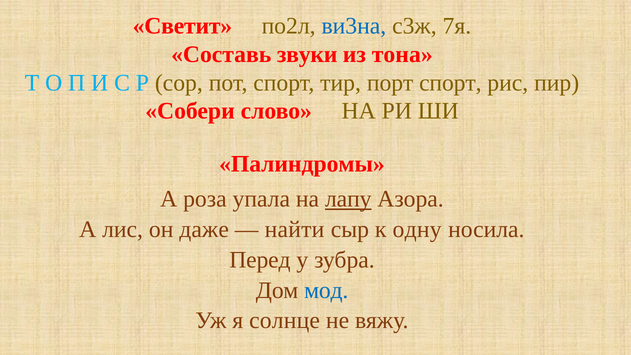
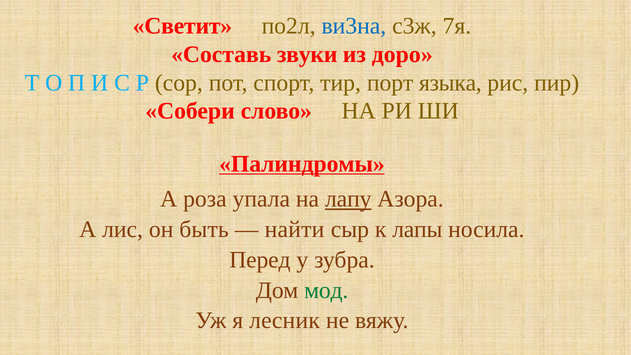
тона: тона -> доро (402, 54)
порт спорт: спорт -> языка (450, 83)
Палиндромы underline: none -> present (302, 164)
даже: даже -> быть (204, 230)
одну: одну -> лапы (417, 230)
мод colour: blue -> green (326, 290)
солнце: солнце -> лесник (285, 321)
